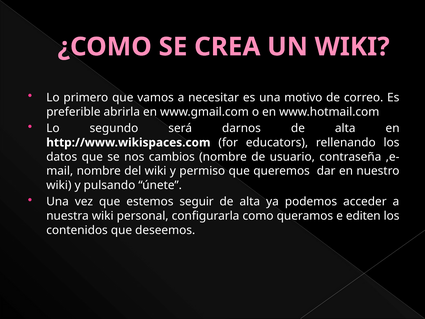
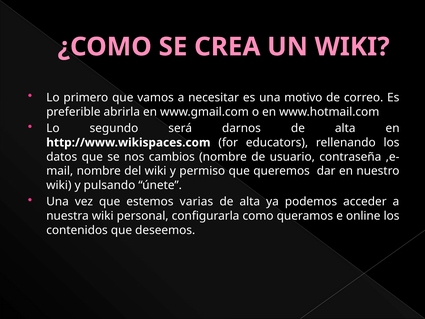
seguir: seguir -> varias (196, 202)
editen: editen -> online (363, 216)
